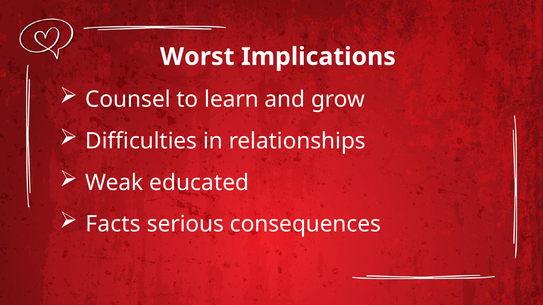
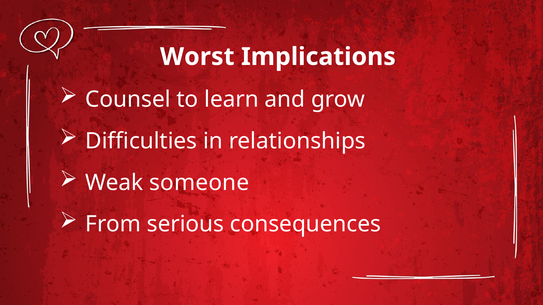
educated: educated -> someone (199, 183)
Facts: Facts -> From (113, 224)
